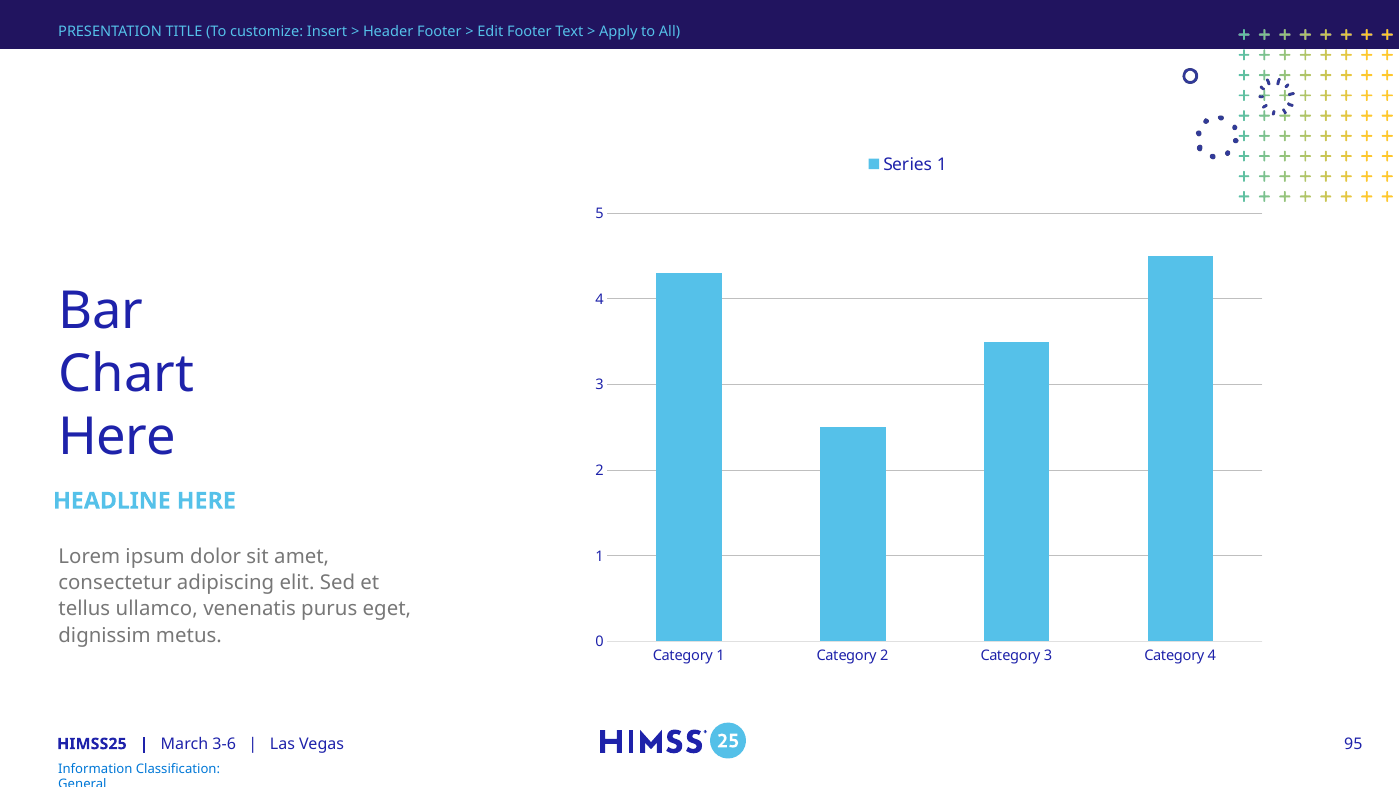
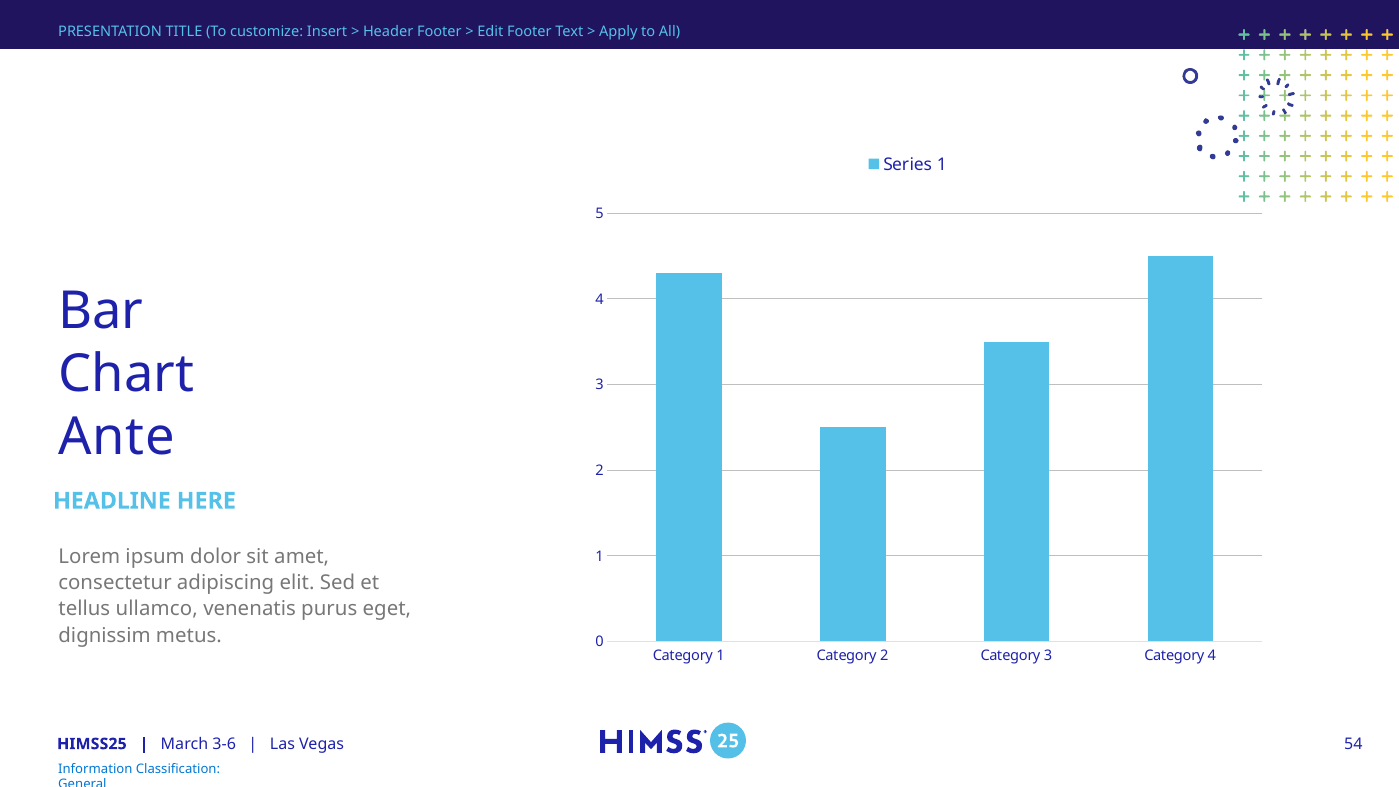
Here: Here -> Ante (117, 437)
95: 95 -> 54 (1353, 744)
